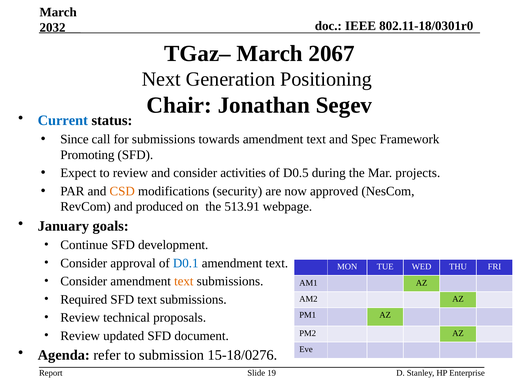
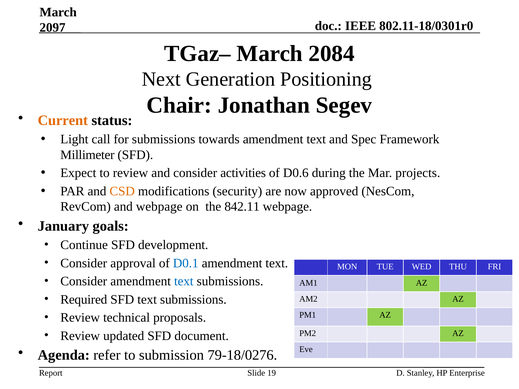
2032: 2032 -> 2097 (53, 28)
2067: 2067 -> 2084 (332, 53)
Current colour: blue -> orange (63, 120)
Since: Since -> Light (74, 139)
Promoting: Promoting -> Millimeter (87, 155)
D0.5: D0.5 -> D0.6 (296, 173)
and produced: produced -> webpage (159, 207)
513.91: 513.91 -> 842.11 (242, 207)
text colour: orange -> blue (184, 281)
15-18/0276: 15-18/0276 -> 79-18/0276 (242, 355)
